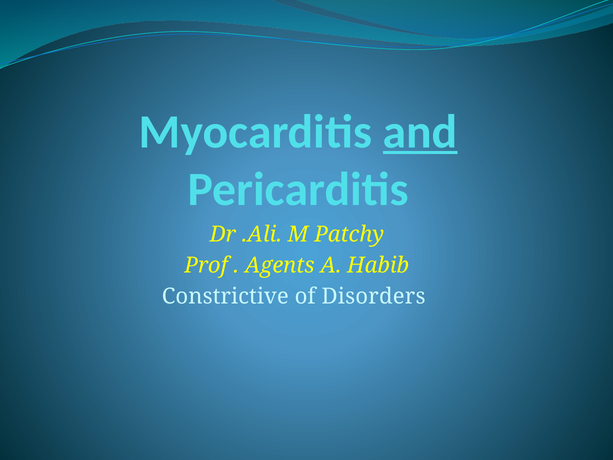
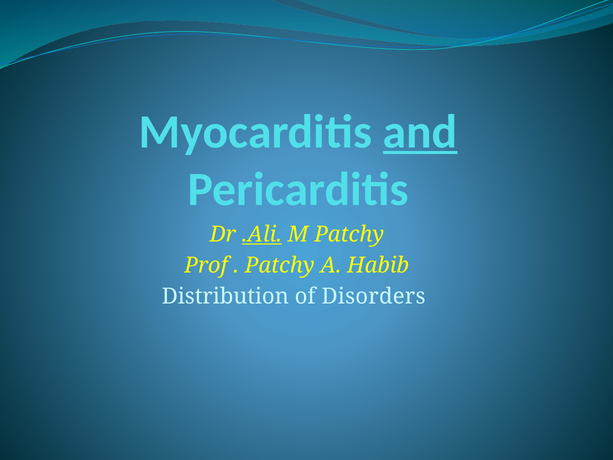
.Ali underline: none -> present (262, 234)
Agents: Agents -> Patchy (280, 265)
Constrictive: Constrictive -> Distribution (225, 296)
